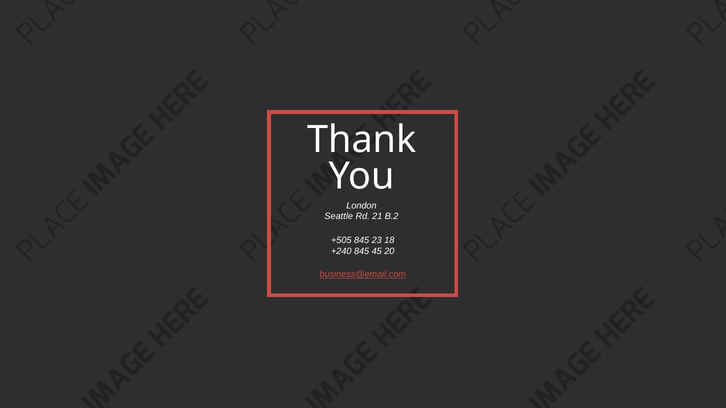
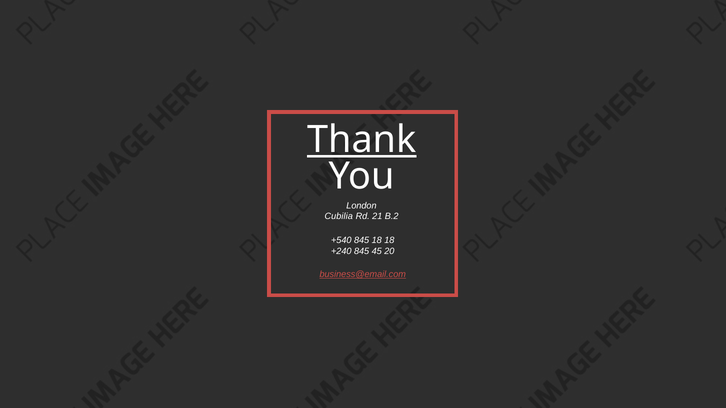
Thank underline: none -> present (362, 140)
Seattle: Seattle -> Cubilia (339, 217)
+505: +505 -> +540 (341, 241)
845 23: 23 -> 18 (377, 241)
